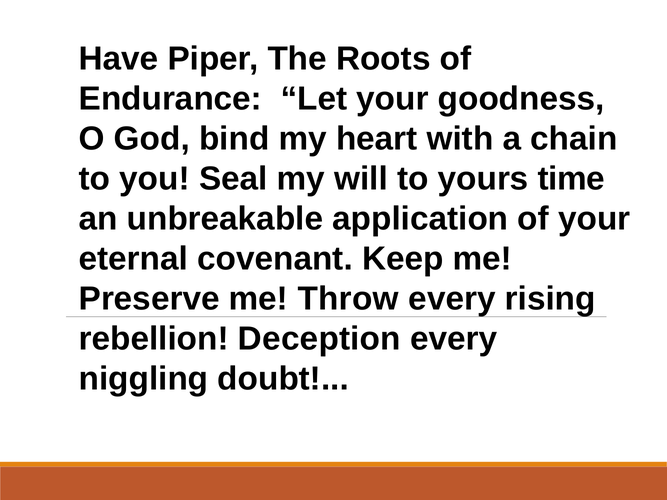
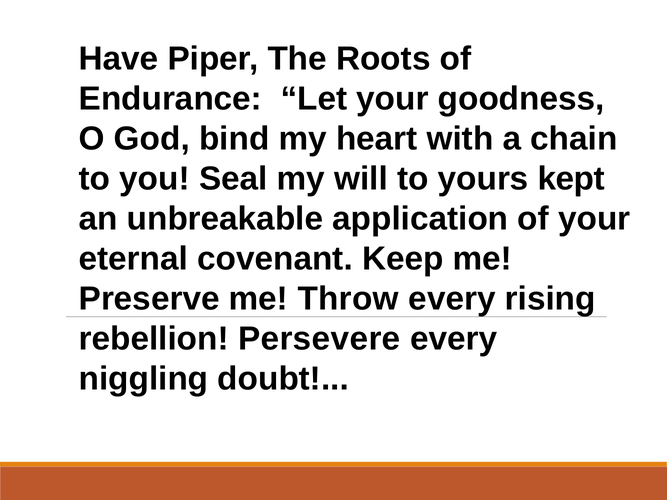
time: time -> kept (571, 179)
Deception: Deception -> Persevere (319, 339)
